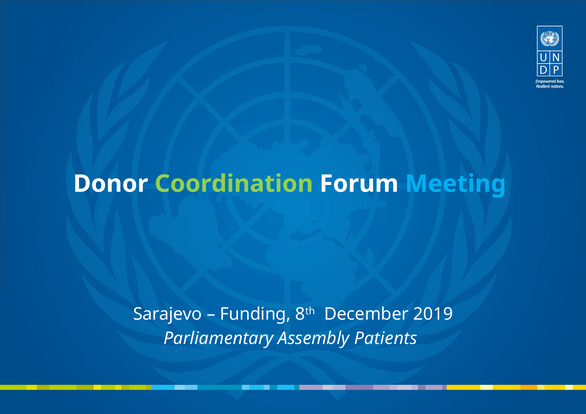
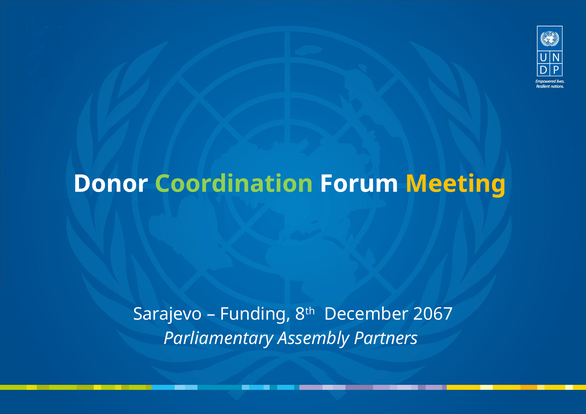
Meeting colour: light blue -> yellow (456, 184)
2019: 2019 -> 2067 (433, 314)
Patients: Patients -> Partners (386, 339)
